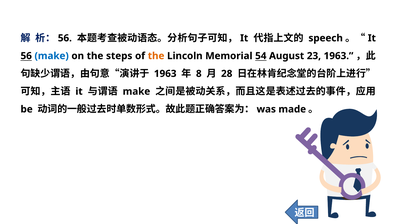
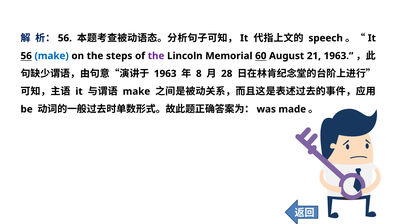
the colour: orange -> purple (156, 56)
54: 54 -> 60 (261, 56)
23: 23 -> 21 (314, 56)
